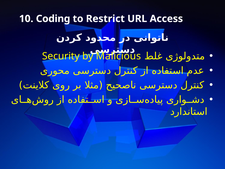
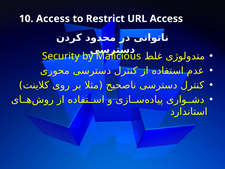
10 Coding: Coding -> Access (53, 19)
